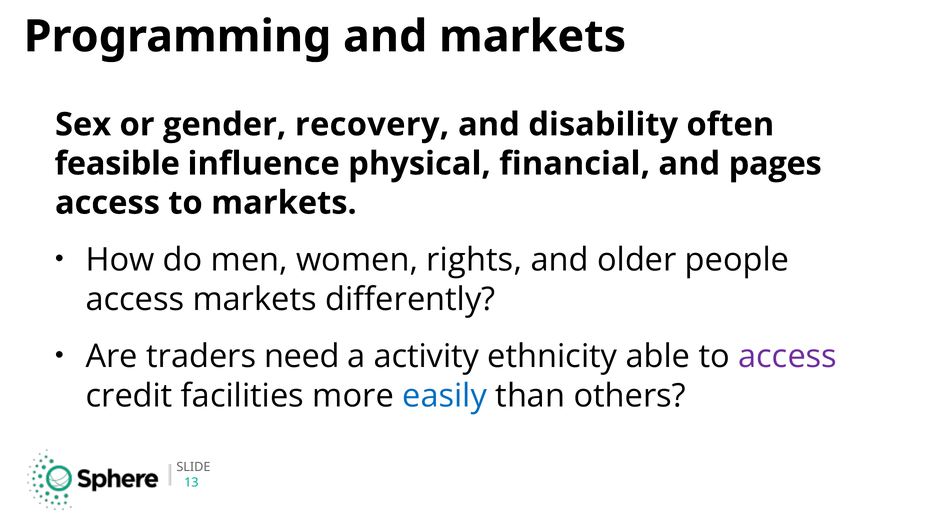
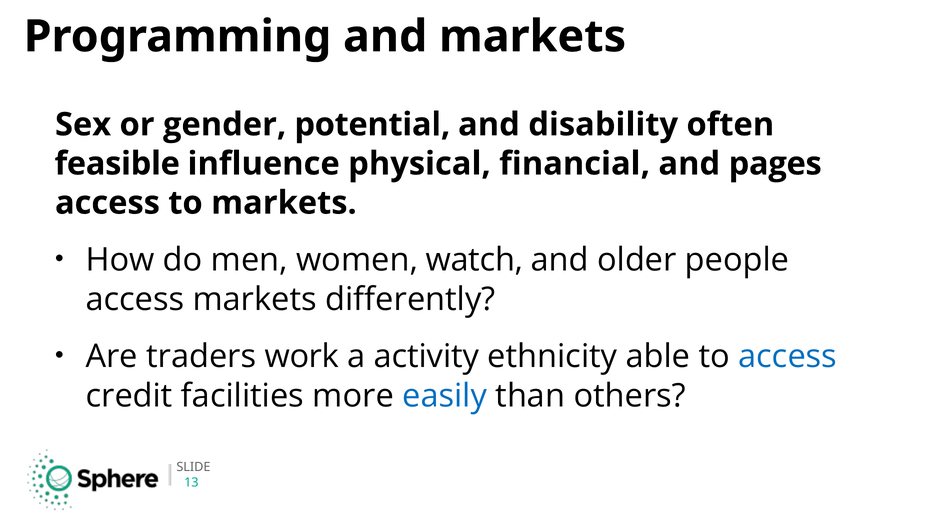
recovery: recovery -> potential (372, 125)
rights: rights -> watch (474, 260)
need: need -> work (302, 357)
access colour: purple -> blue (788, 357)
